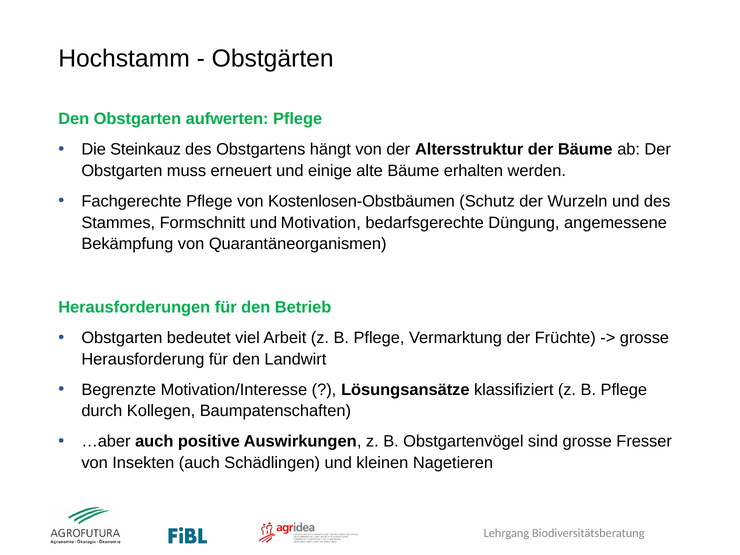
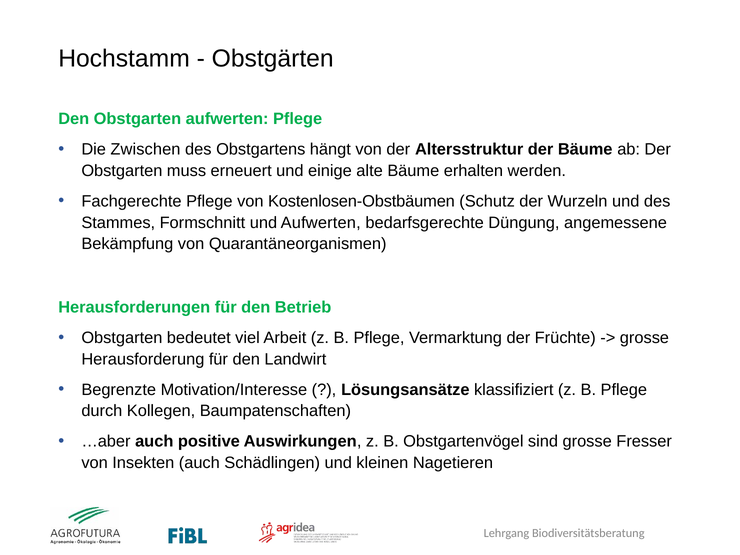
Steinkauz: Steinkauz -> Zwischen (145, 149)
und Motivation: Motivation -> Aufwerten (321, 223)
